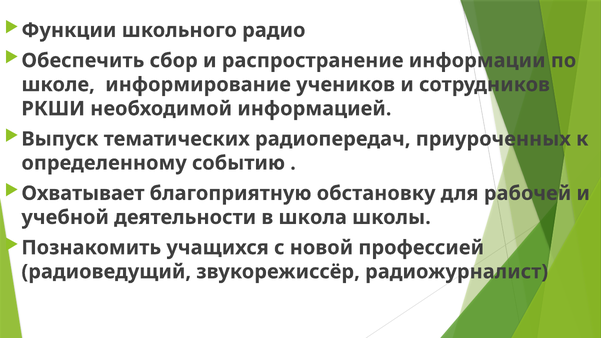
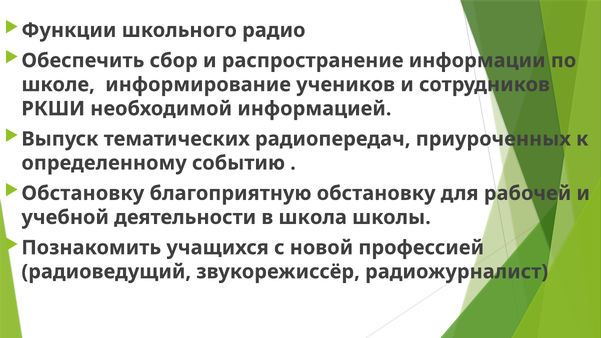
Охватывает: Охватывает -> Обстановку (83, 193)
